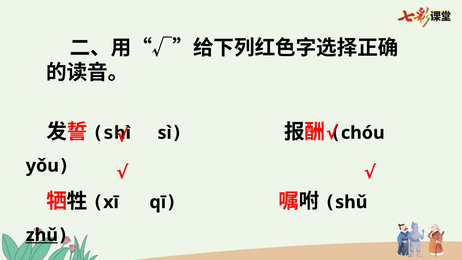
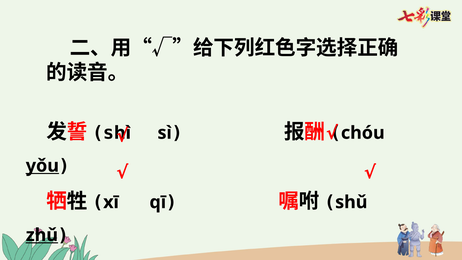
yǒu underline: none -> present (42, 166)
